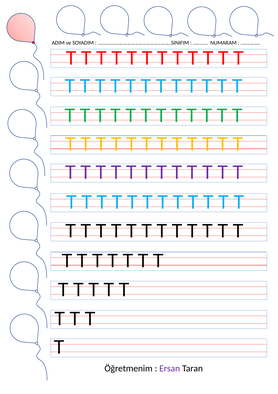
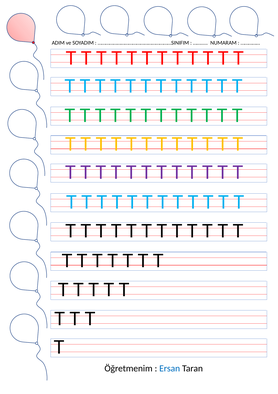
Ersan colour: purple -> blue (170, 368)
